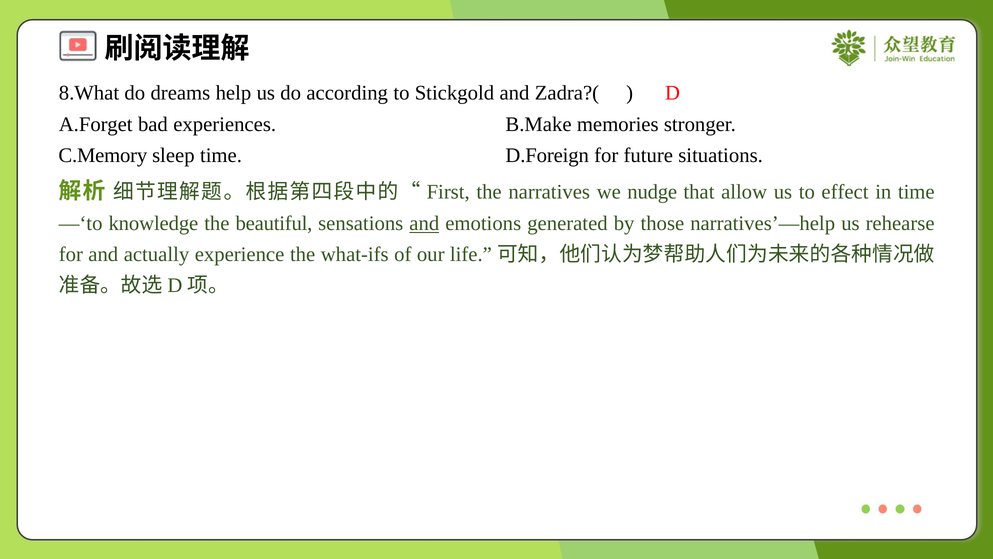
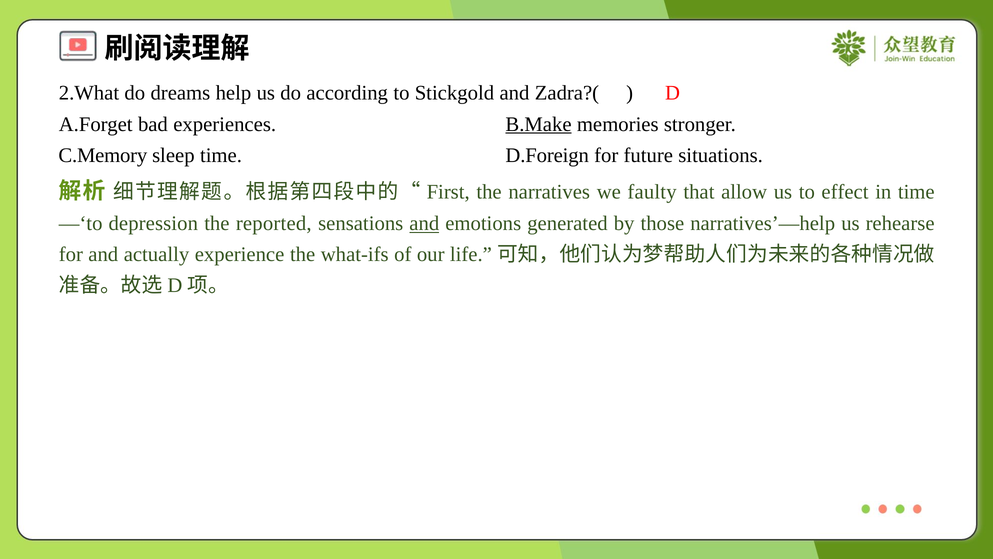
8.What: 8.What -> 2.What (89, 93)
B.Make underline: none -> present (539, 124)
nudge: nudge -> faulty (652, 192)
knowledge: knowledge -> depression (153, 223)
beautiful: beautiful -> reported (274, 223)
